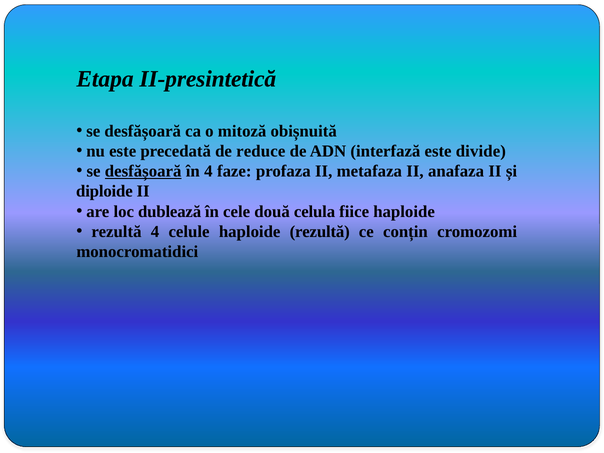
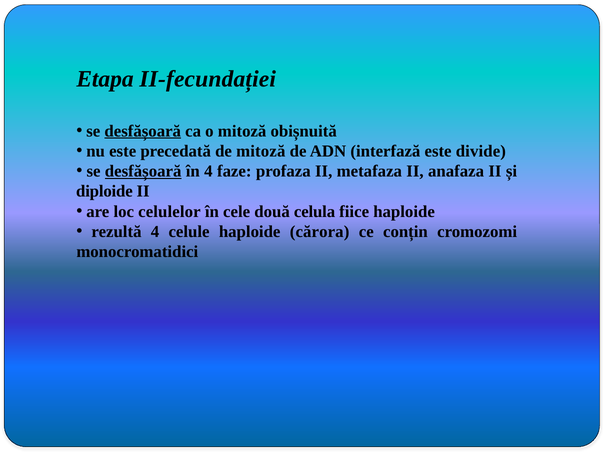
II-presintetică: II-presintetică -> II-fecundației (208, 79)
desfășoară underline: none -> present (143, 131)
de reduce: reduce -> mitoză (261, 151)
dublează: dublează -> celulelor (169, 212)
haploide rezultă: rezultă -> cărora (320, 232)
